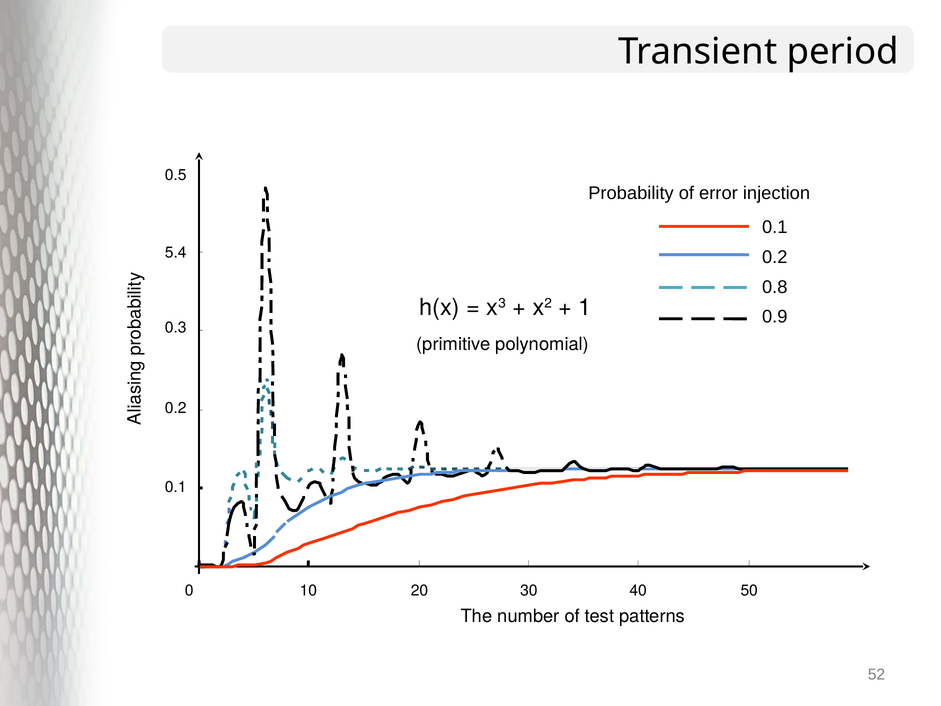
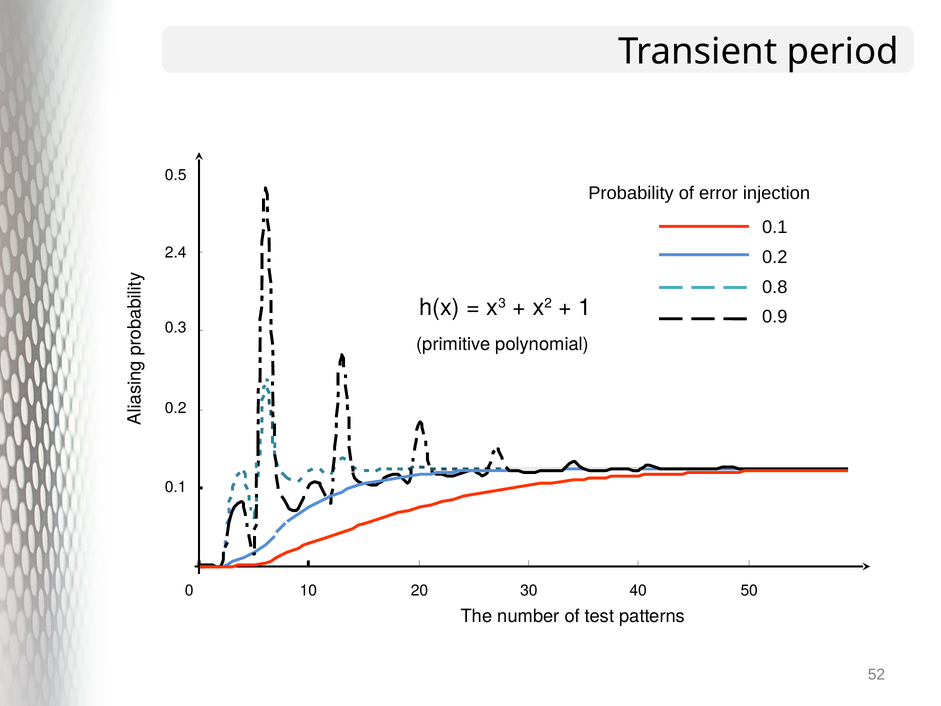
5.4: 5.4 -> 2.4 (176, 252)
